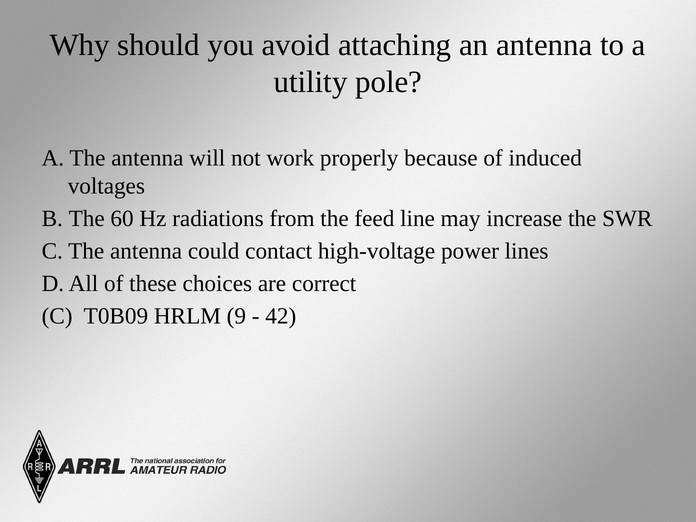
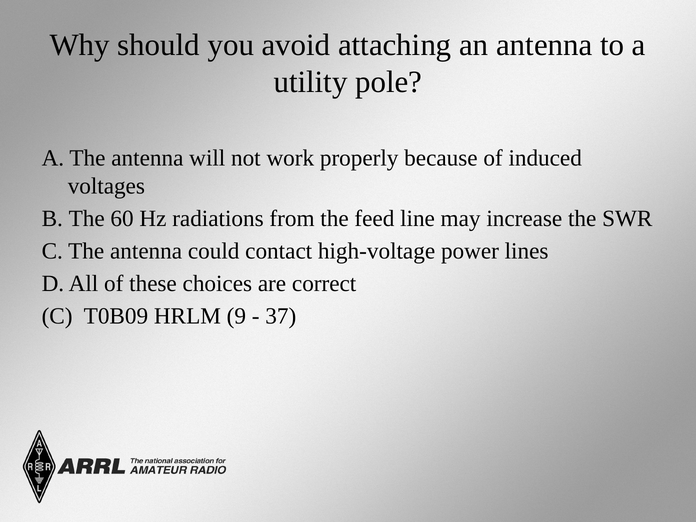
42: 42 -> 37 (281, 316)
